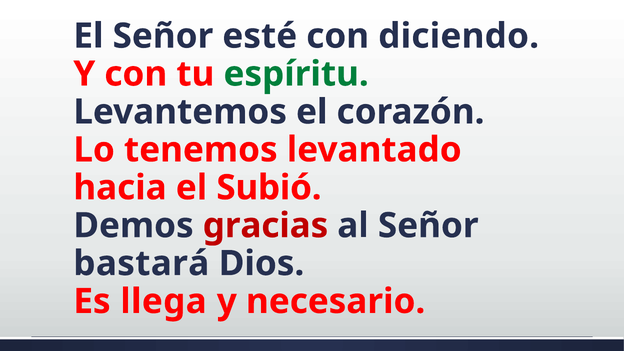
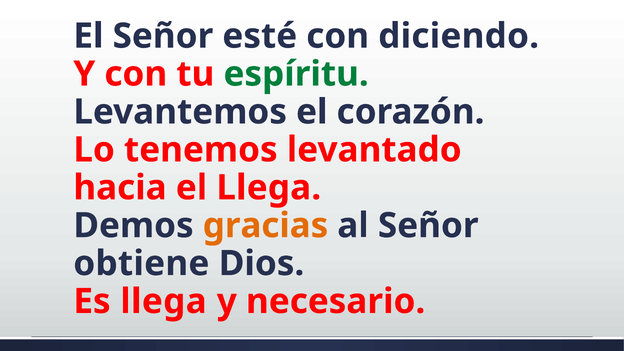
el Subió: Subió -> Llega (269, 188)
gracias colour: red -> orange (265, 226)
bastará: bastará -> obtiene (141, 264)
